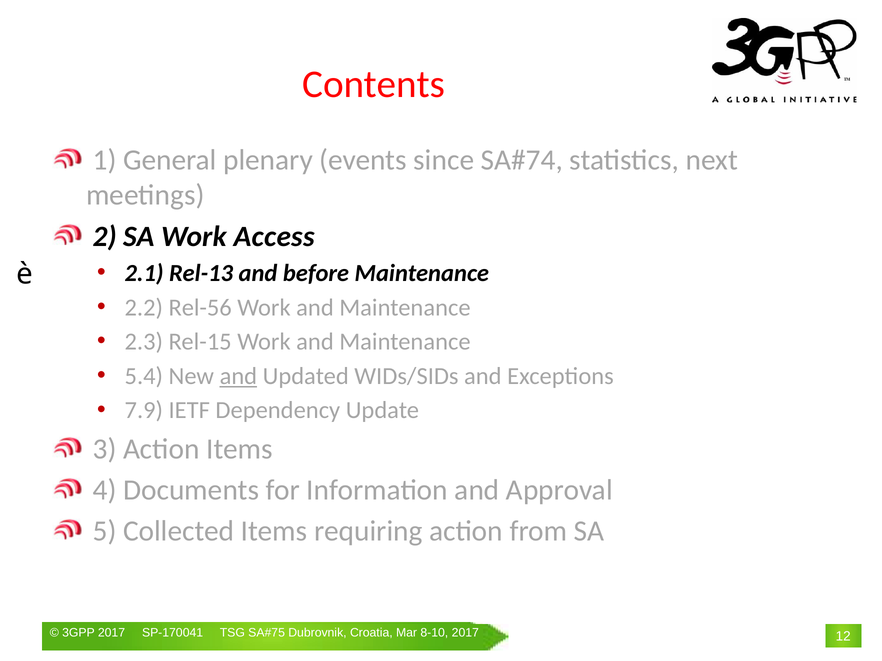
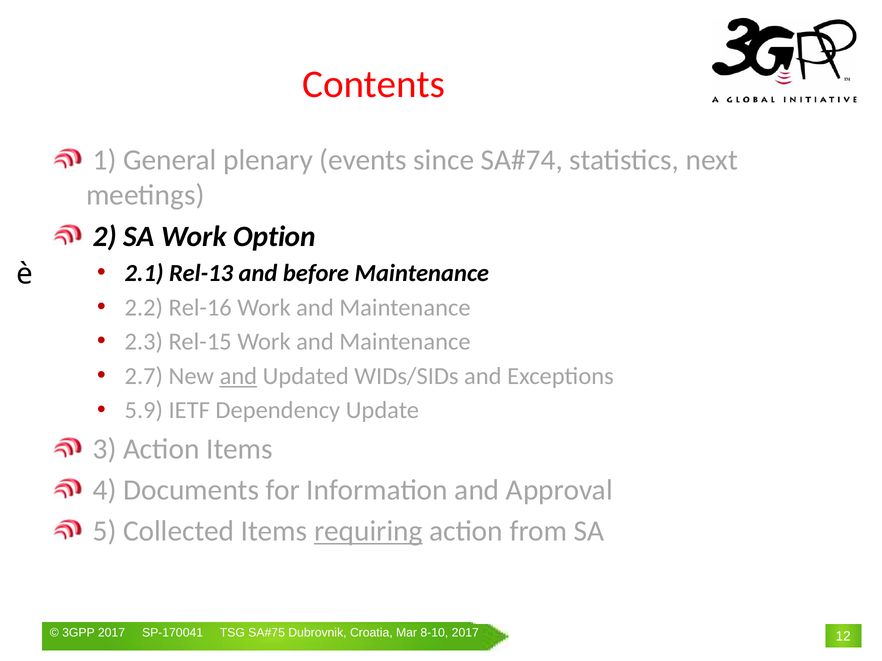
Access: Access -> Option (275, 237)
Rel-56: Rel-56 -> Rel-16 (200, 308)
5.4: 5.4 -> 2.7 (144, 376)
7.9: 7.9 -> 5.9 (144, 411)
requiring underline: none -> present (368, 532)
